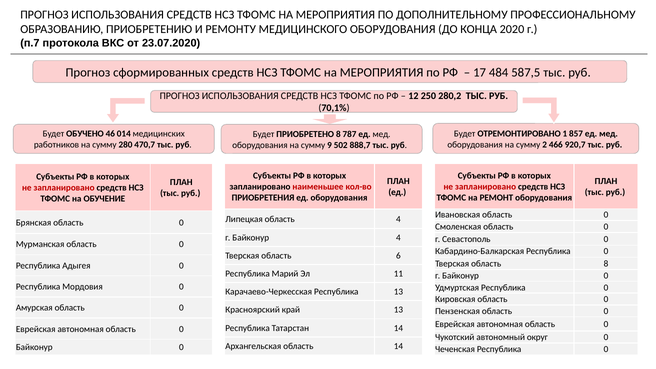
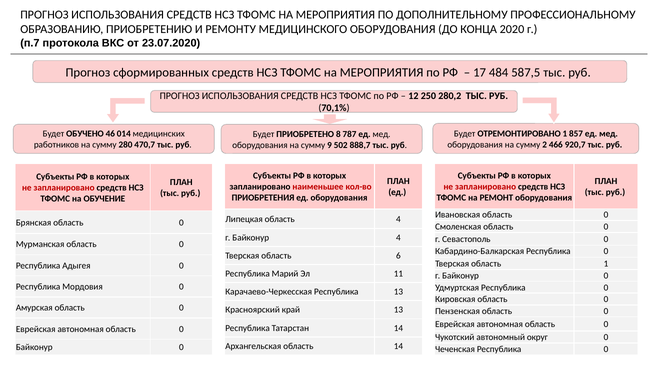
область 8: 8 -> 1 (606, 264)
